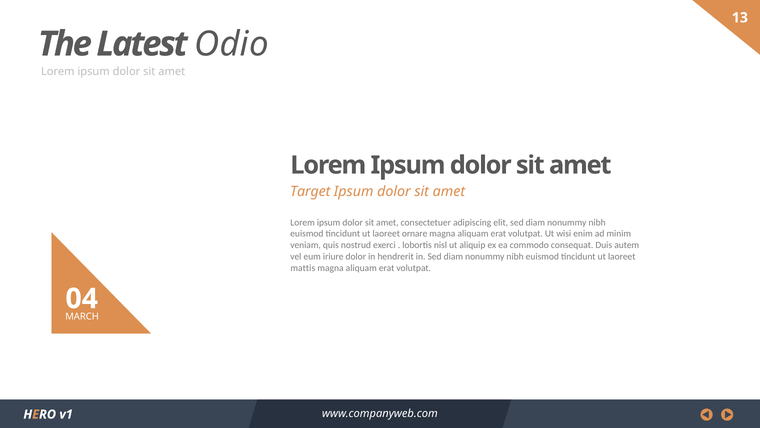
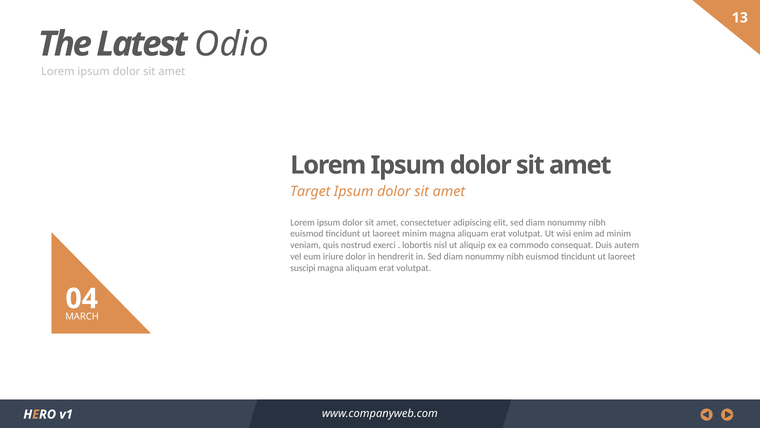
laoreet ornare: ornare -> minim (415, 234)
mattis: mattis -> suscipi (303, 268)
